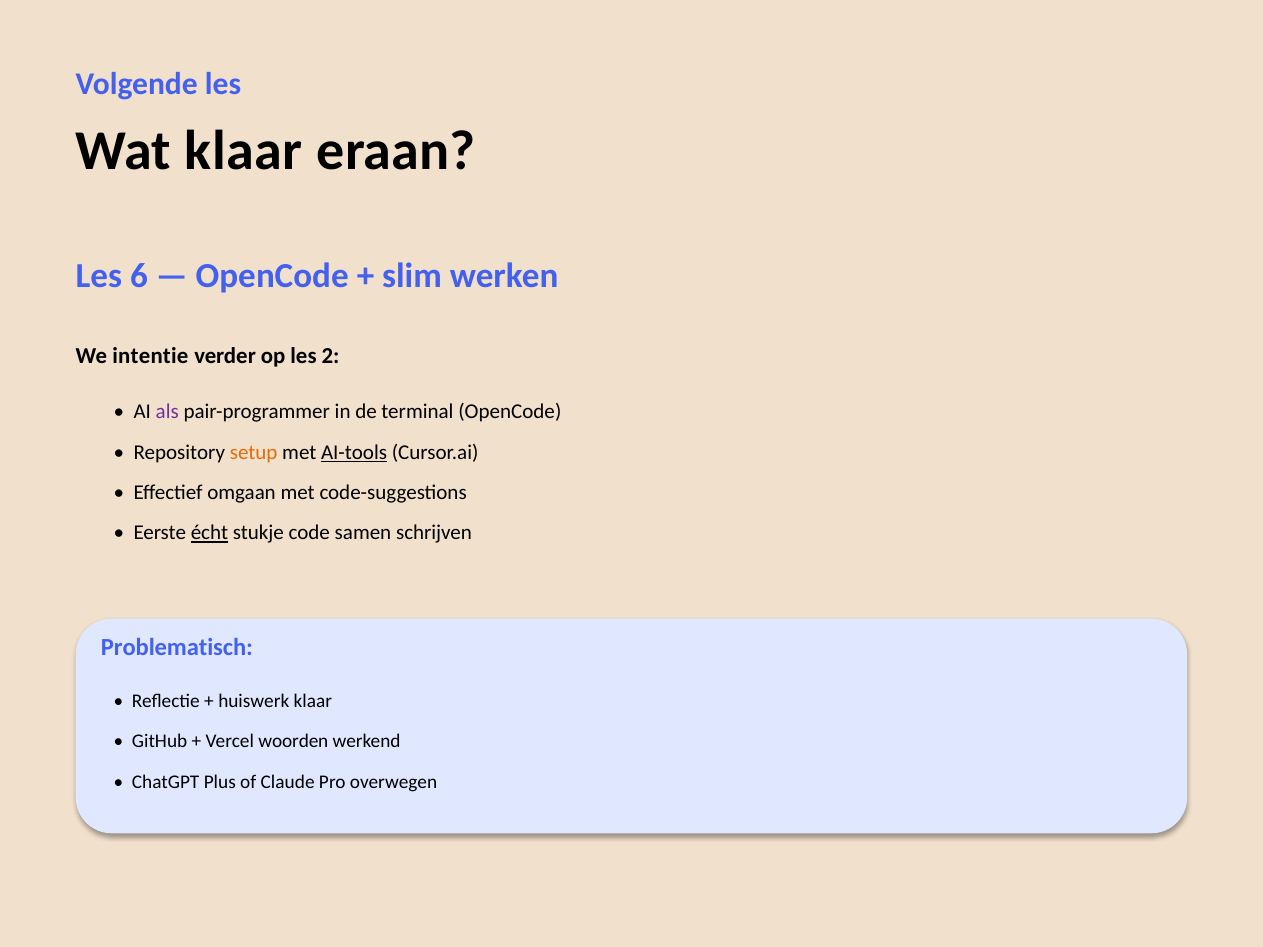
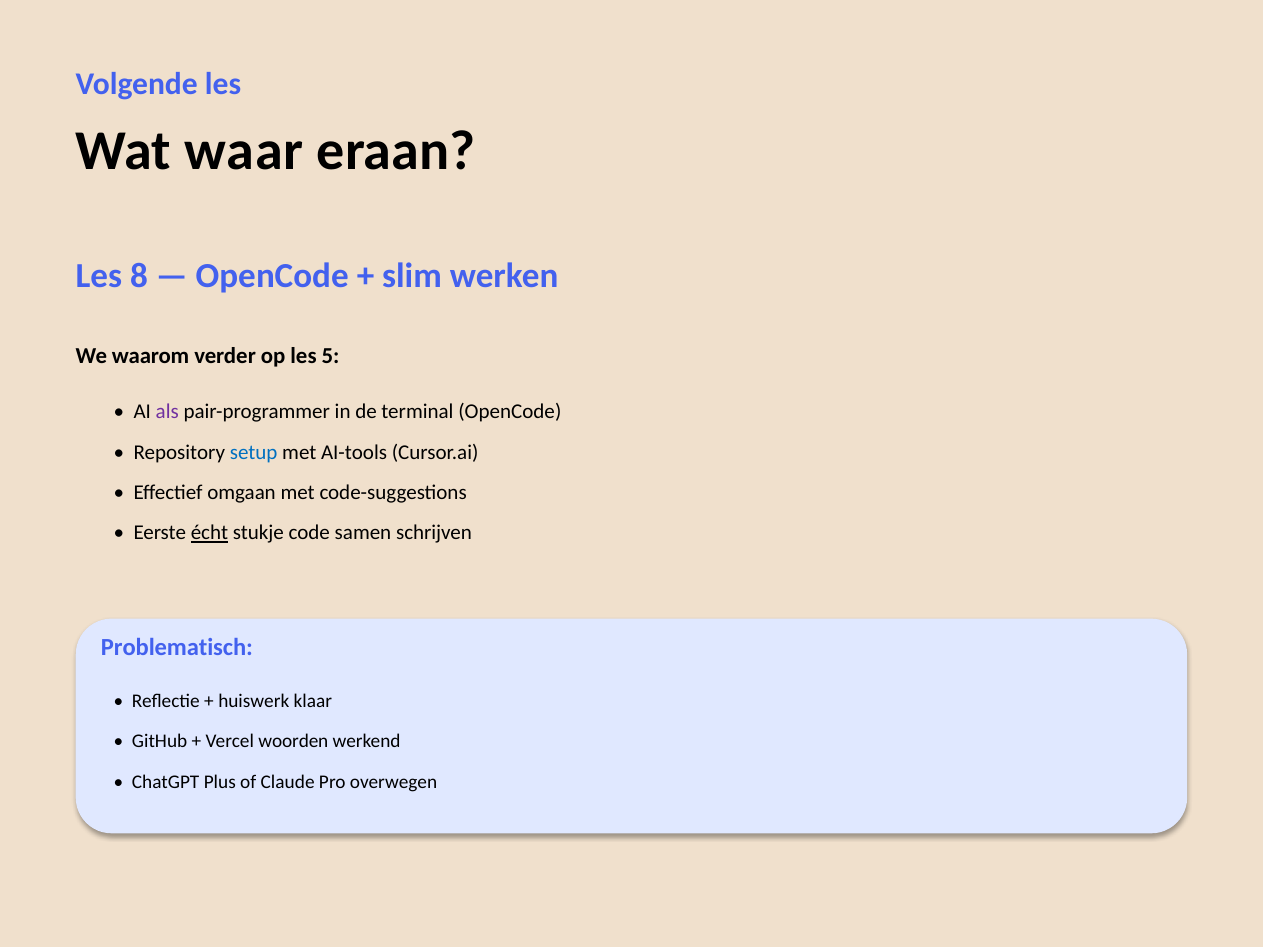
Wat klaar: klaar -> waar (244, 151)
6: 6 -> 8 (139, 276)
intentie: intentie -> waarom (151, 356)
2: 2 -> 5 (331, 356)
setup colour: orange -> blue (254, 452)
AI-tools underline: present -> none (354, 452)
